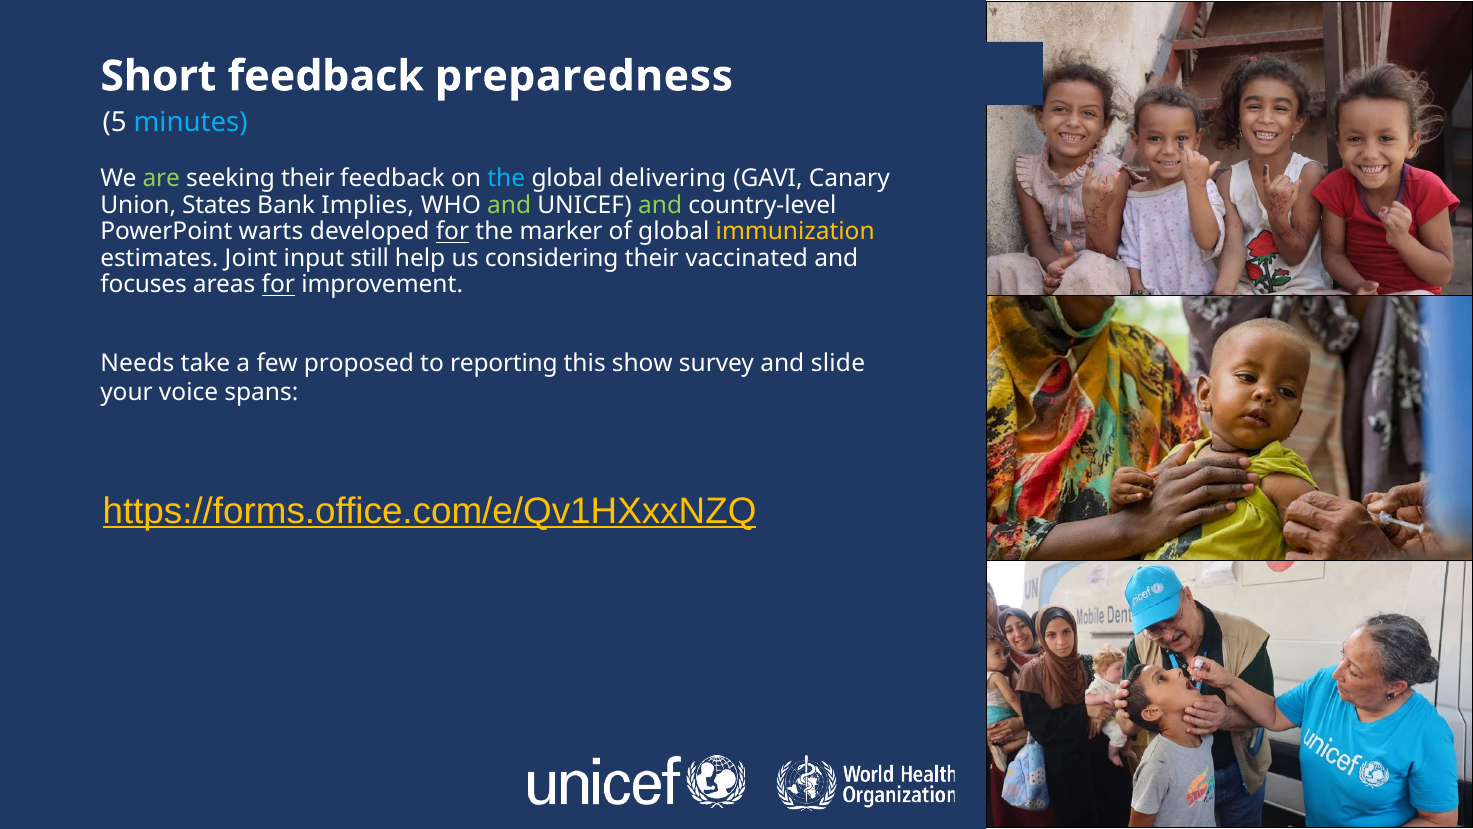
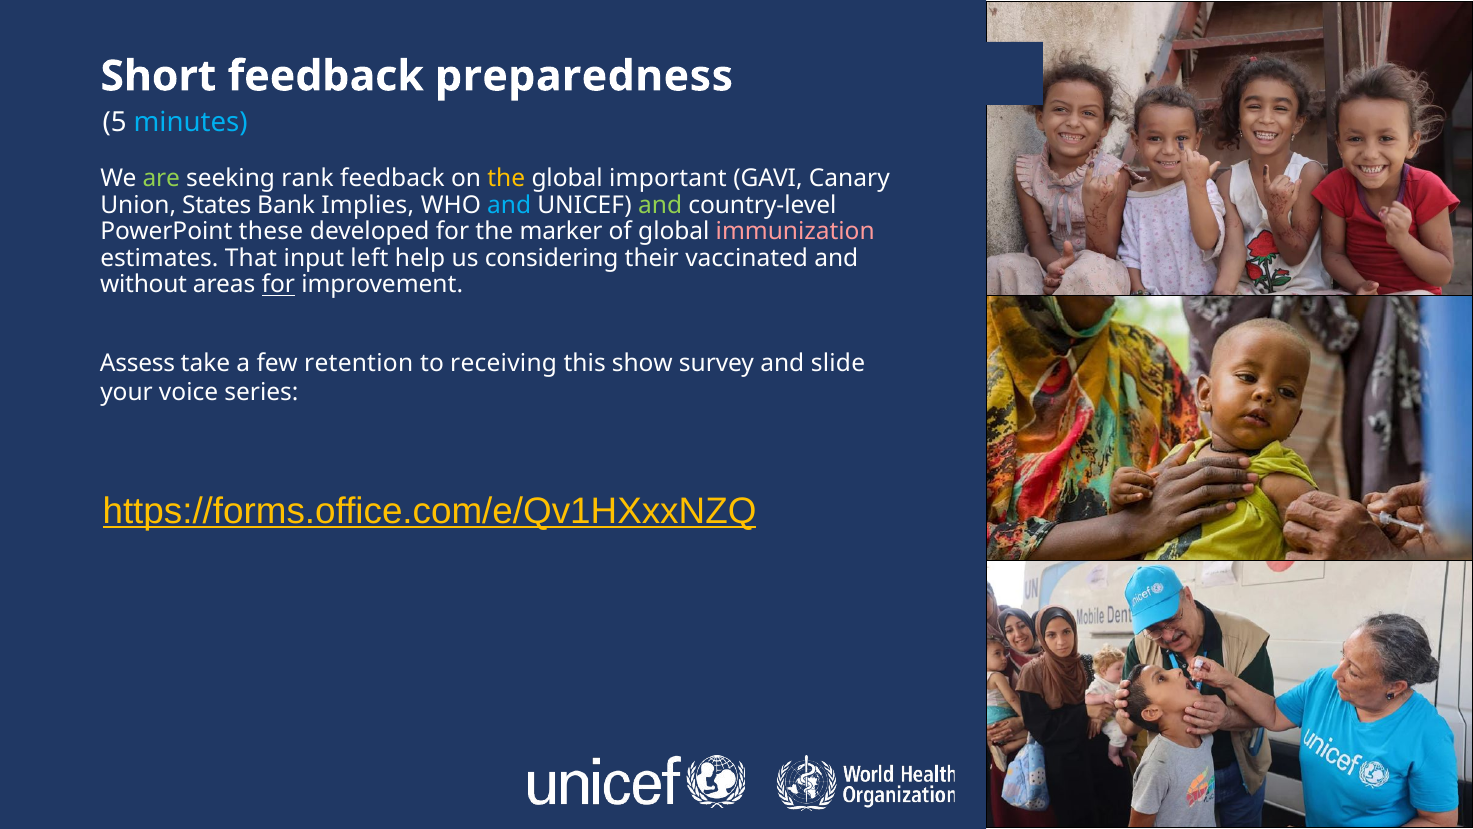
seeking their: their -> rank (308, 179)
the colour: light blue -> yellow (506, 179)
delivering: delivering -> important (668, 179)
and colour: light green -> light blue (509, 205)
warts: warts -> these (271, 232)
for underline: present -> none (452, 232)
immunization colour: yellow -> pink (795, 232)
Joint: Joint -> That (251, 258)
still: still -> left (369, 258)
focuses: focuses -> without (144, 285)
Needs: Needs -> Assess (138, 363)
proposed: proposed -> retention (359, 363)
reporting: reporting -> receiving (504, 363)
spans: spans -> series (261, 392)
